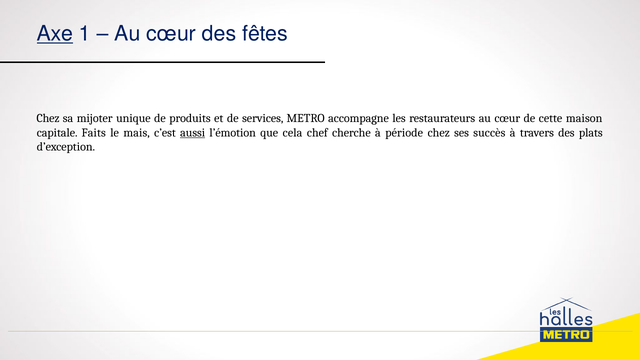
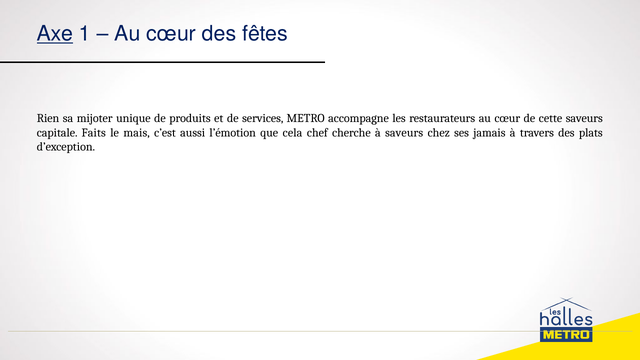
Chez: Chez -> Rien (48, 118)
cette maison: maison -> saveurs (584, 118)
aussi underline: present -> none (193, 133)
à période: période -> saveurs (404, 133)
succès: succès -> jamais (489, 133)
